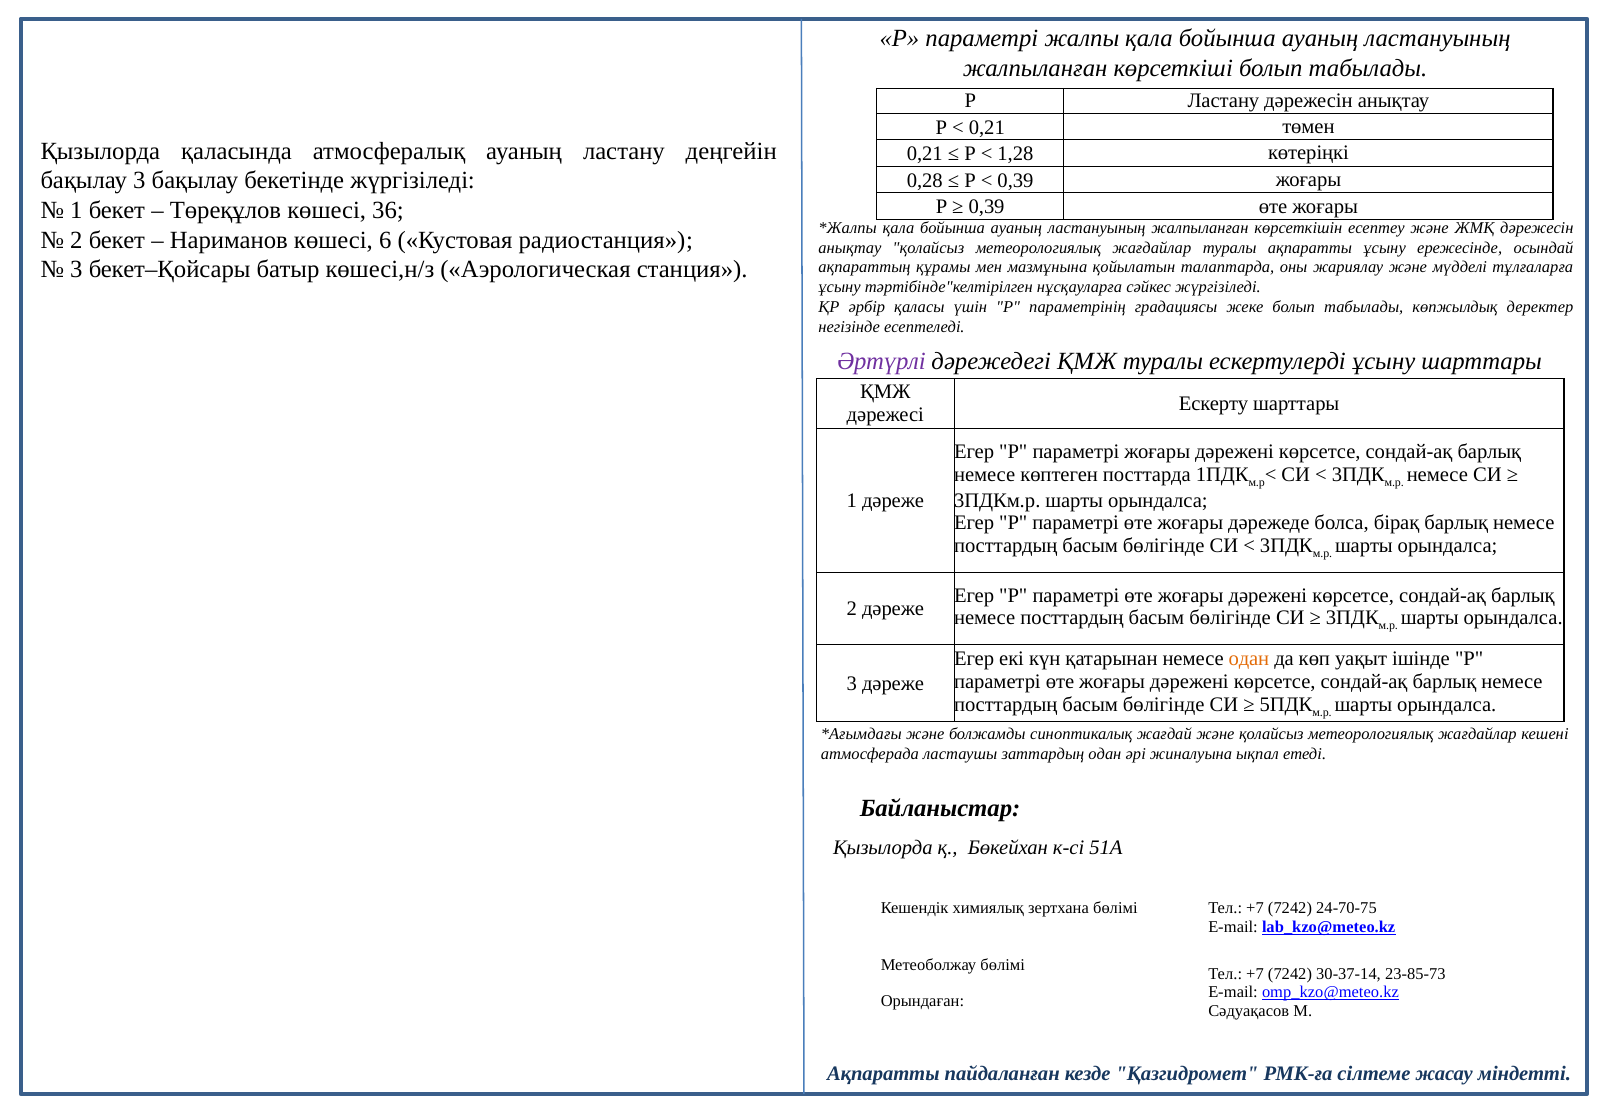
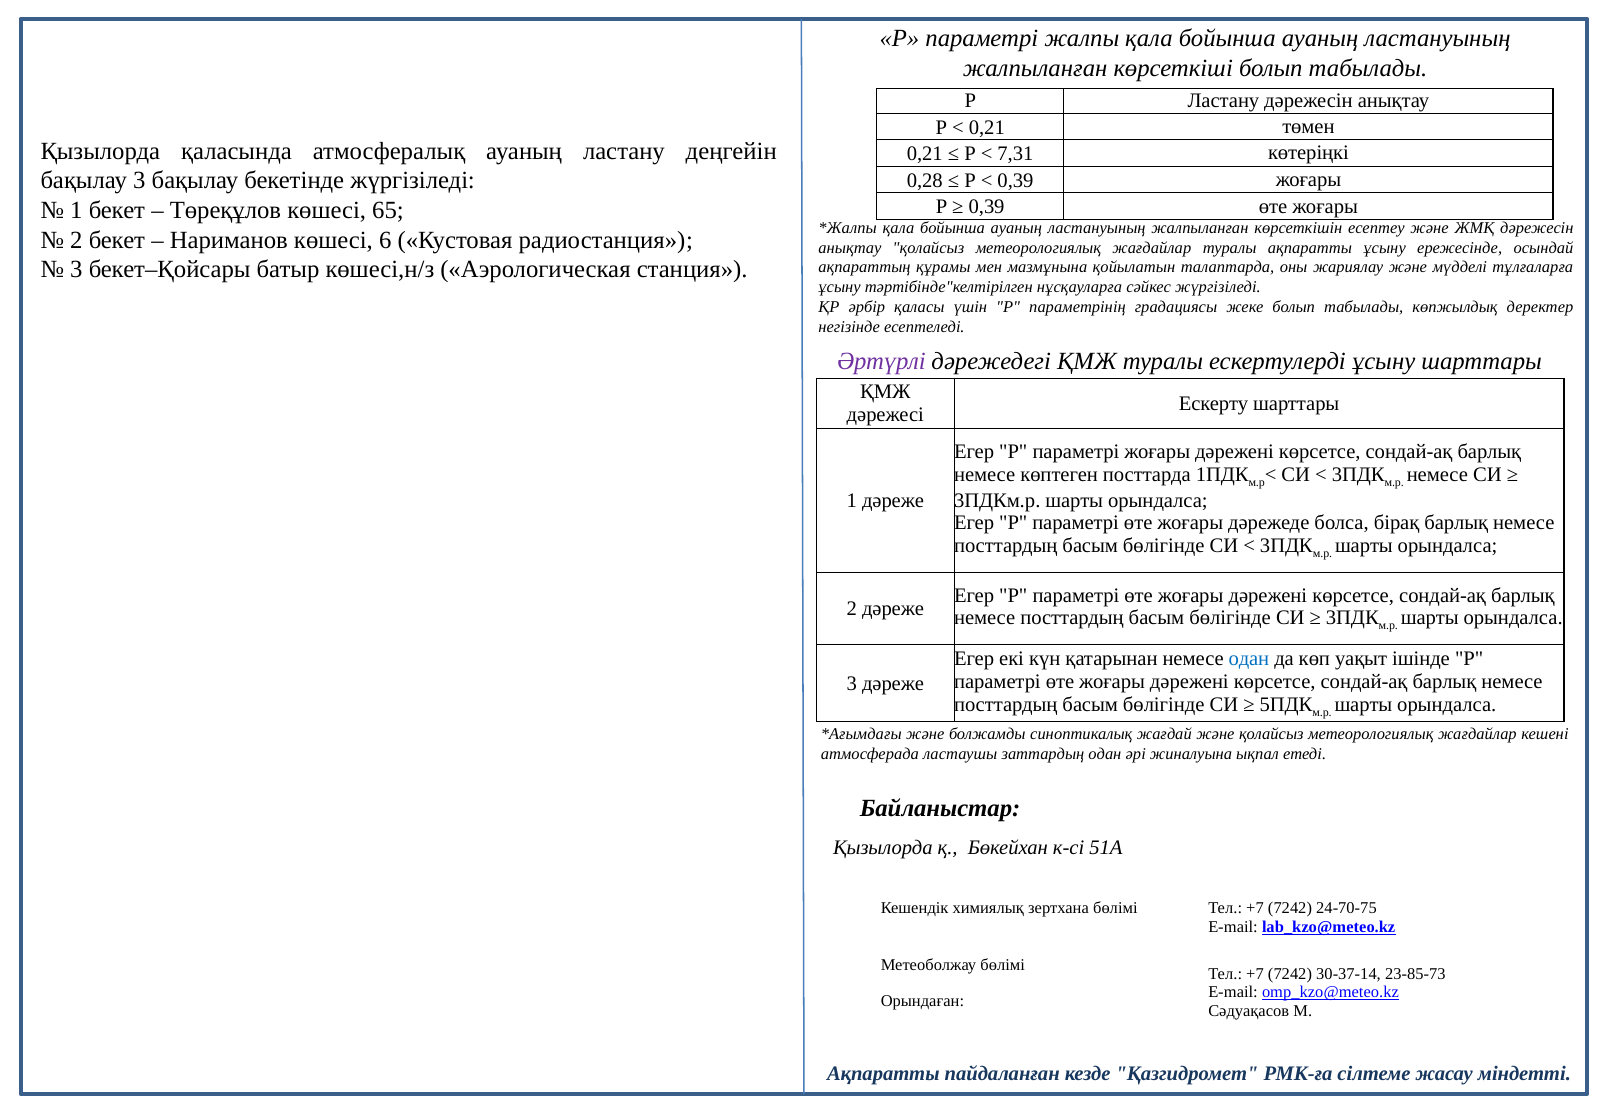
1,28: 1,28 -> 7,31 (1015, 154)
36: 36 -> 65 (388, 210)
одан colour: orange -> blue (1249, 659)
